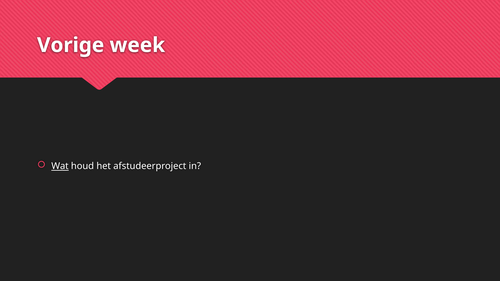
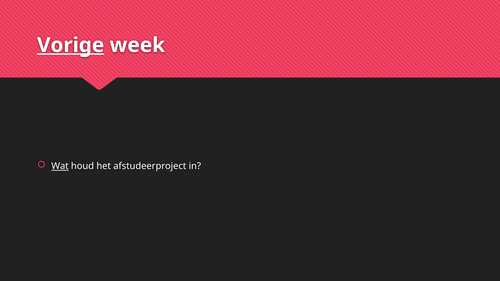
Vorige underline: none -> present (71, 45)
